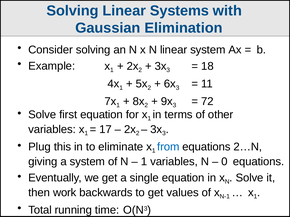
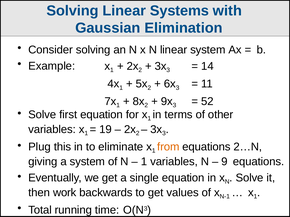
18: 18 -> 14 (207, 66)
72: 72 -> 52 (207, 102)
17: 17 -> 19 (106, 130)
from colour: blue -> orange (168, 147)
0: 0 -> 9 (224, 162)
